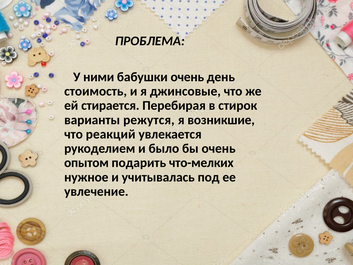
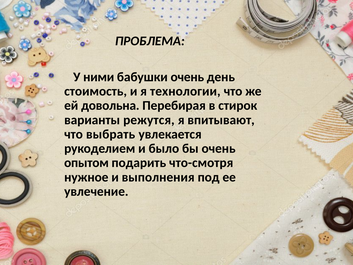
джинсовые: джинсовые -> технологии (185, 91)
стирается: стирается -> довольна (110, 105)
возникшие: возникшие -> впитывают (221, 120)
реакций: реакций -> выбрать (111, 134)
что-мелких: что-мелких -> что-смотря (201, 163)
учитывалась: учитывалась -> выполнения (158, 177)
